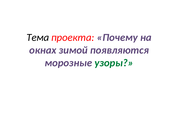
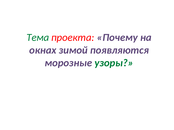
Тема colour: black -> green (38, 38)
